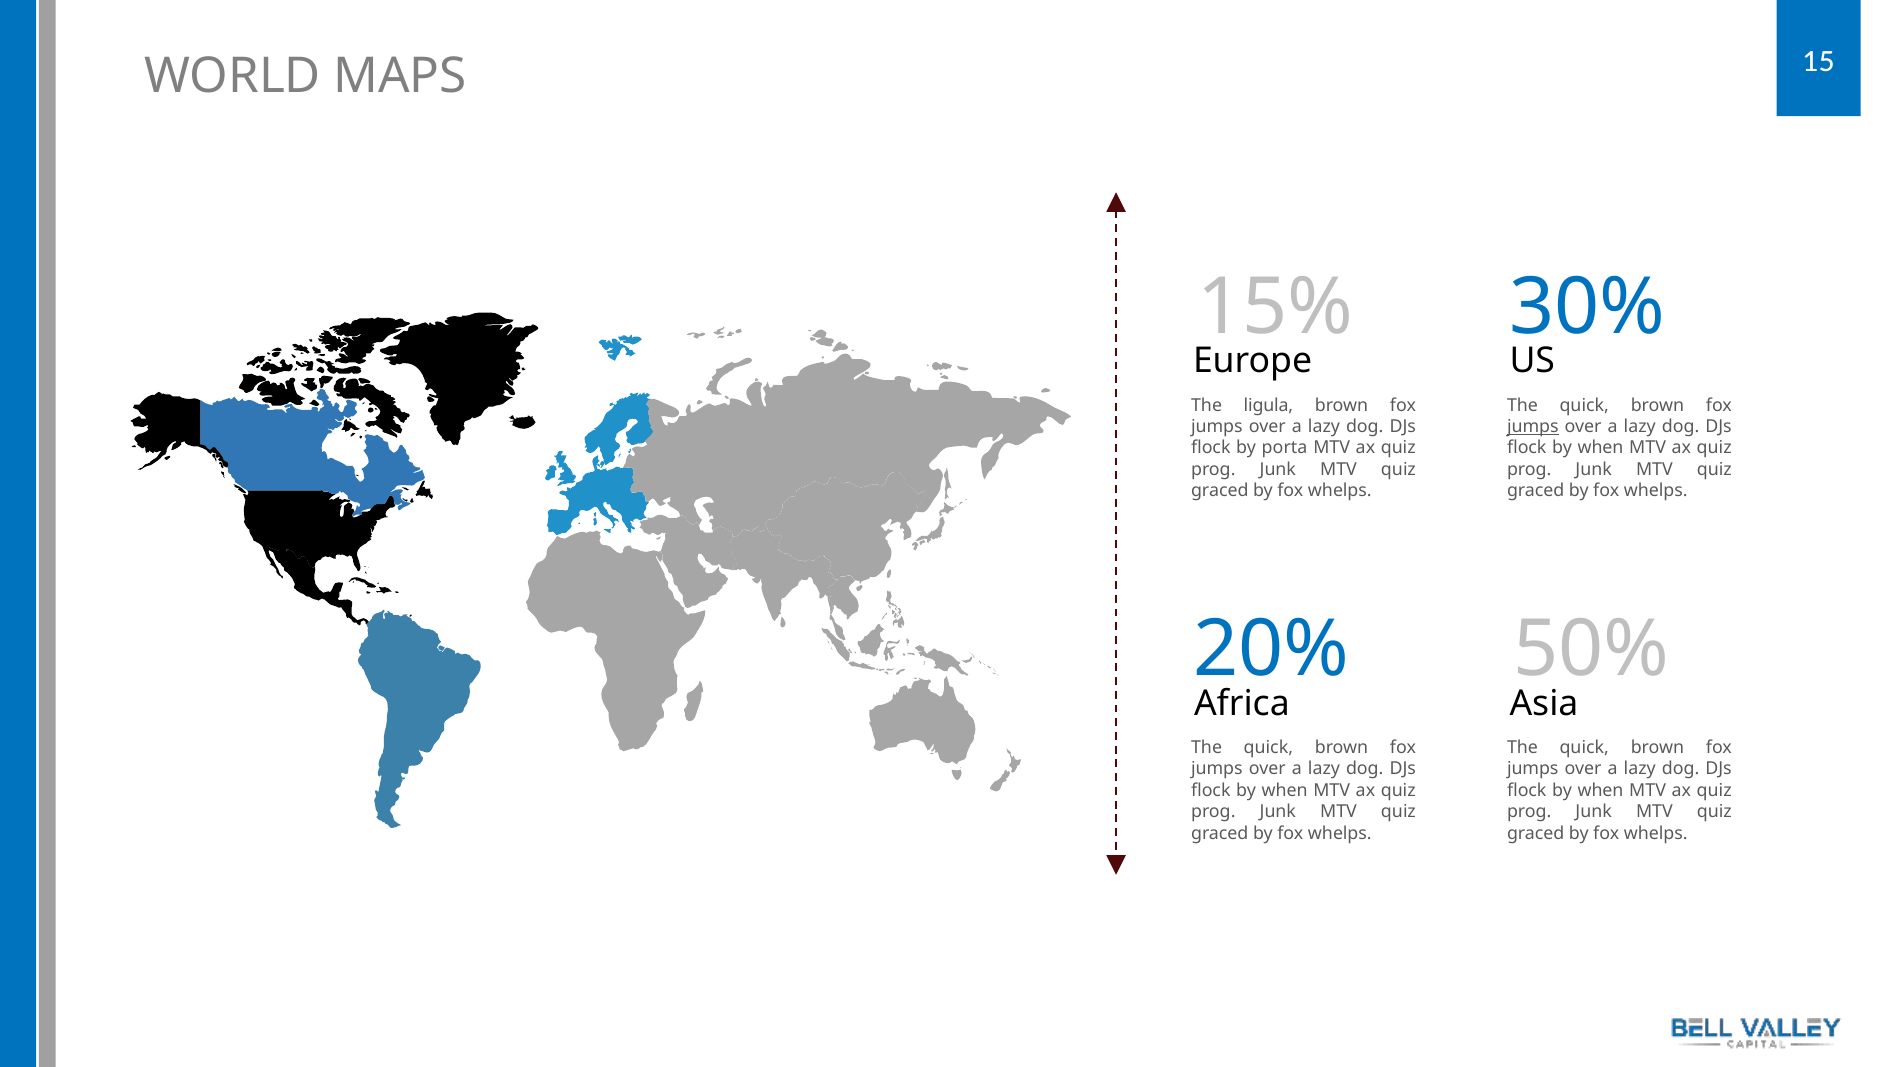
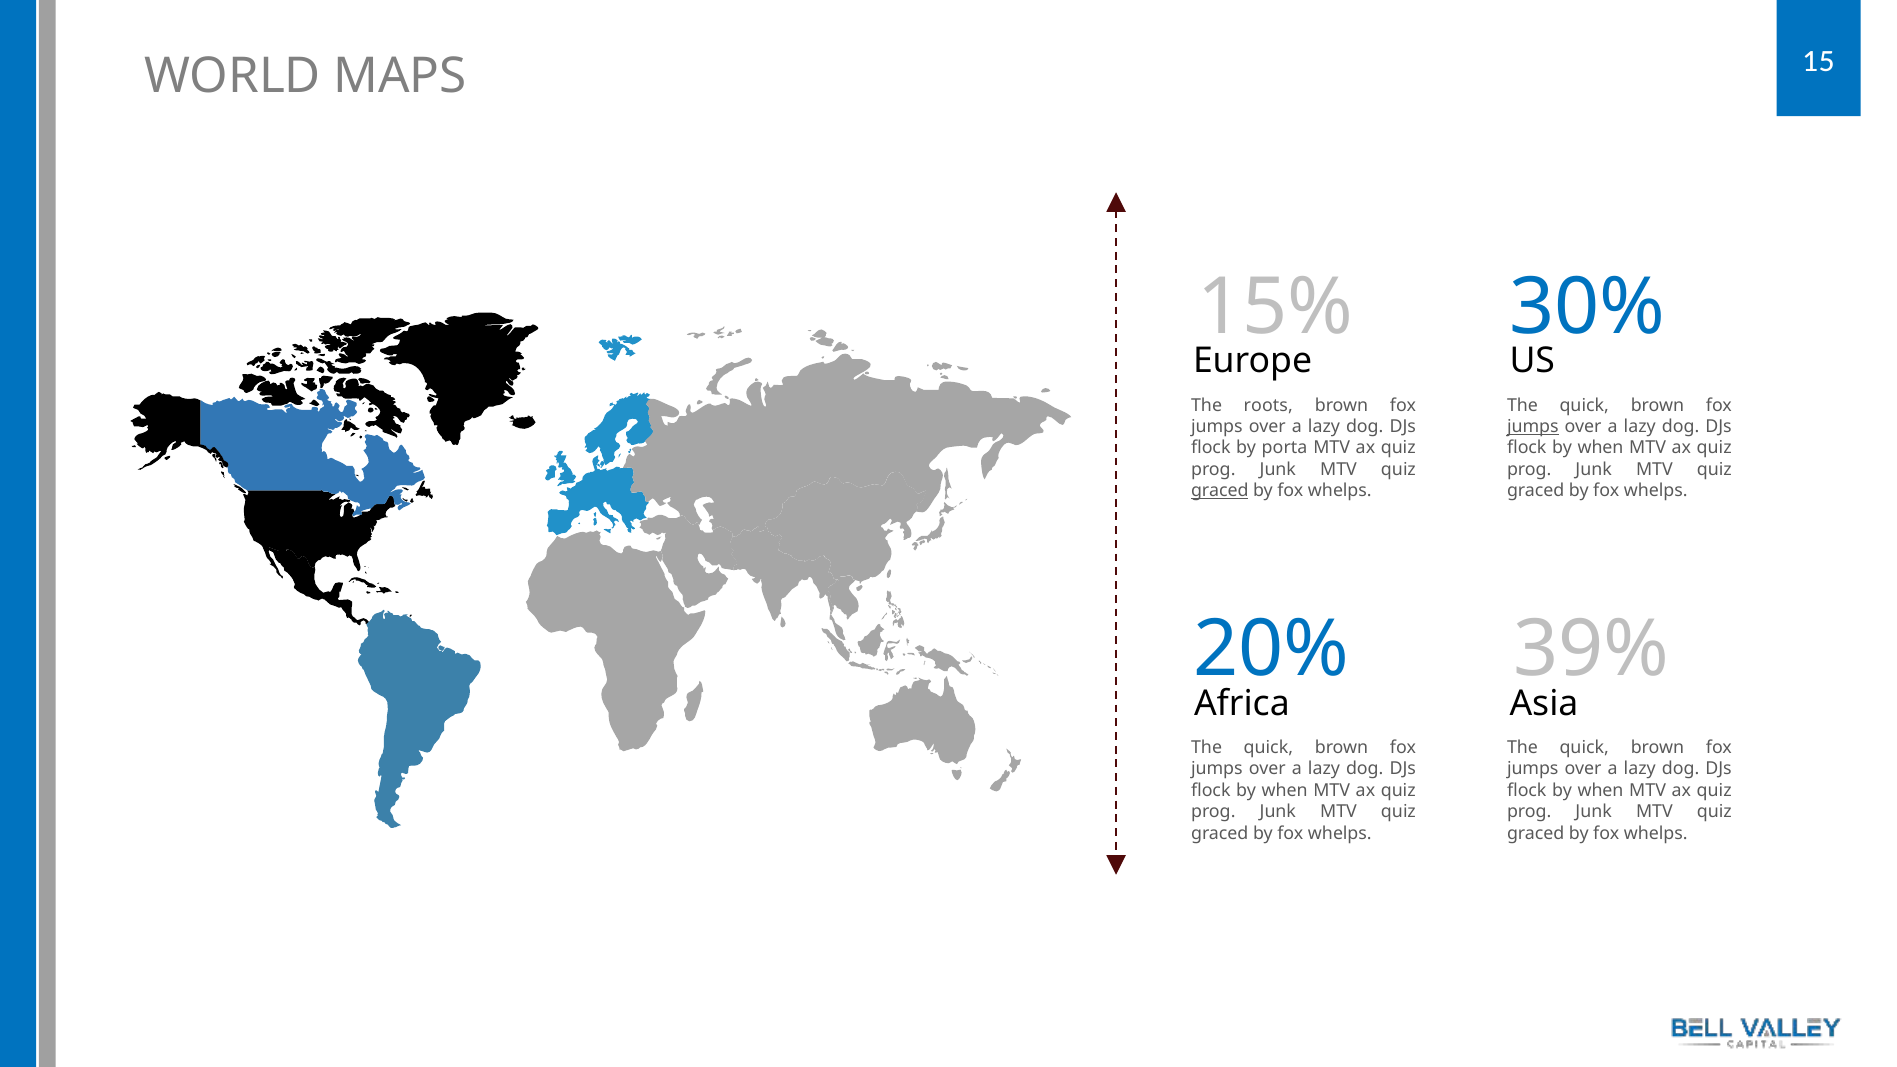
ligula: ligula -> roots (1268, 405)
graced underline: none -> present (1220, 491)
50%: 50% -> 39% (1592, 650)
